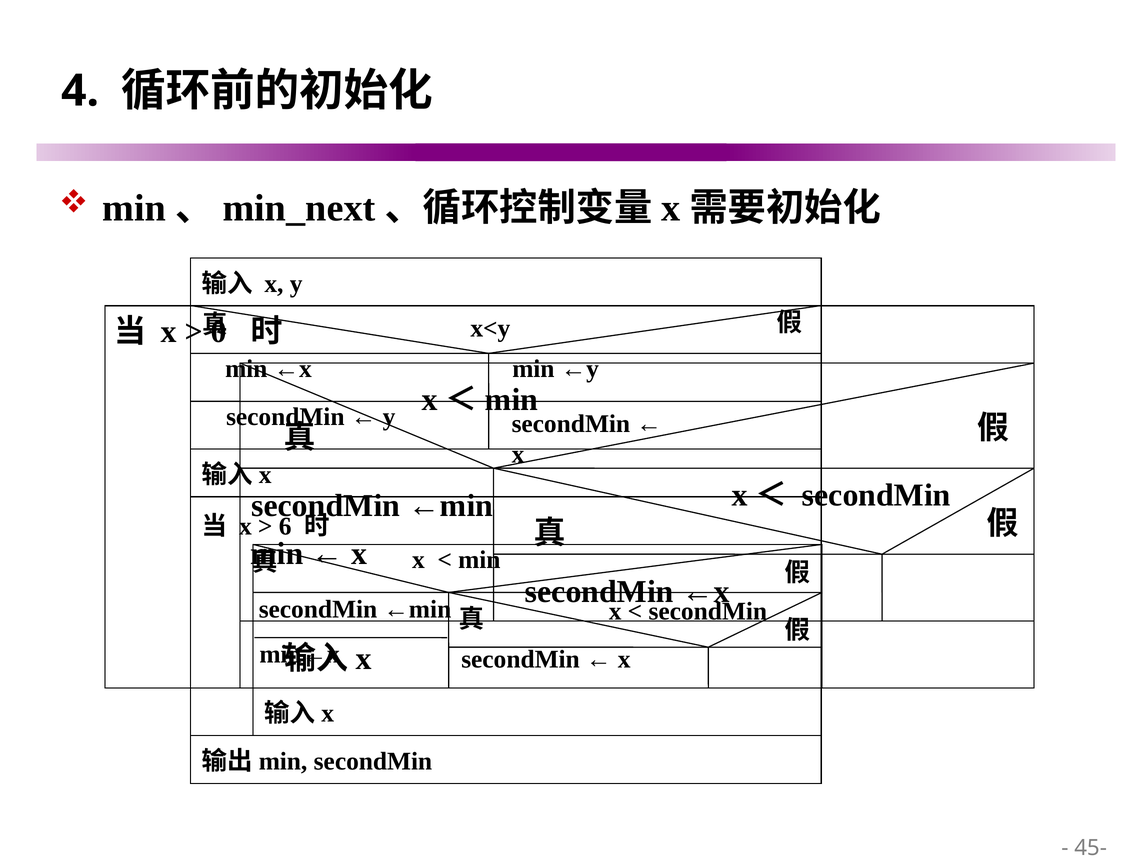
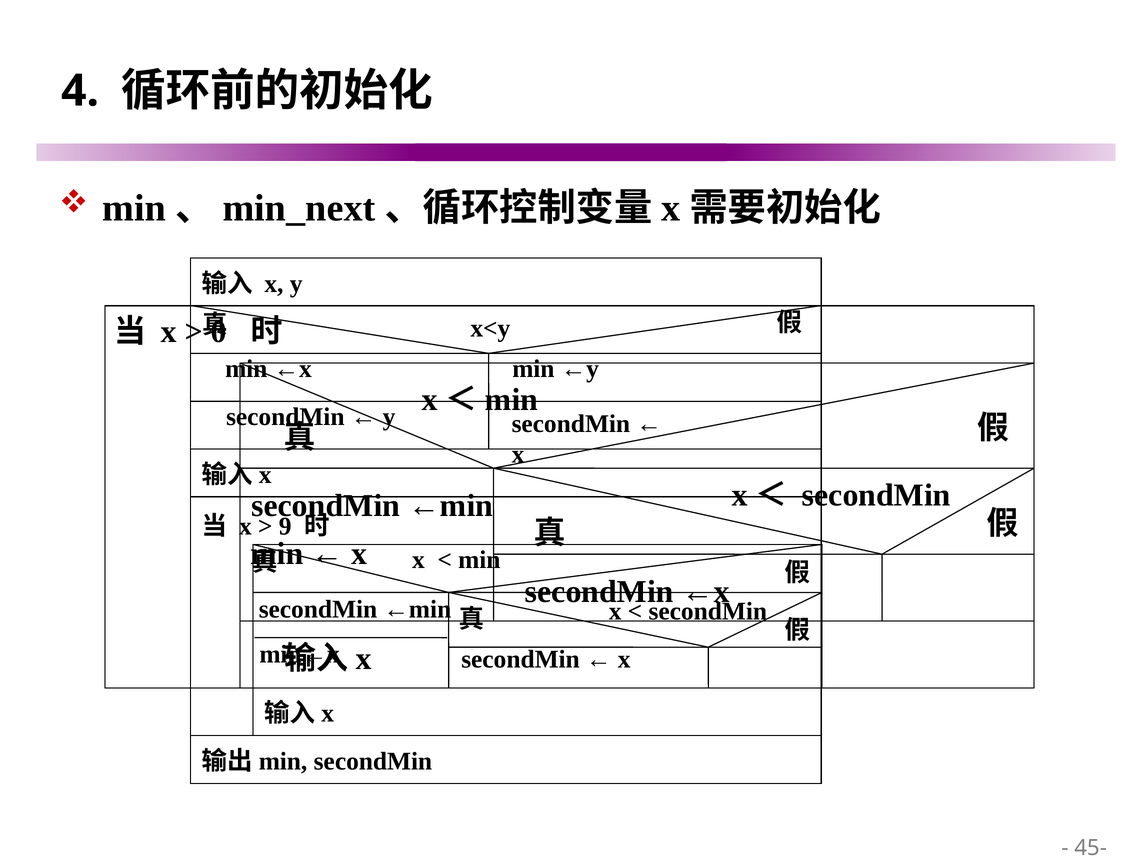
6: 6 -> 9 (285, 526)
